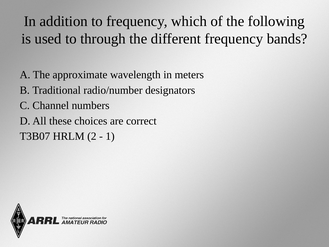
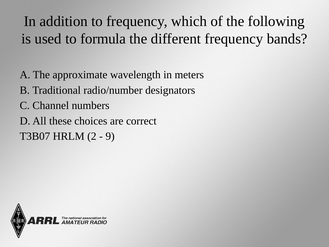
through: through -> formula (103, 39)
1: 1 -> 9 (110, 136)
